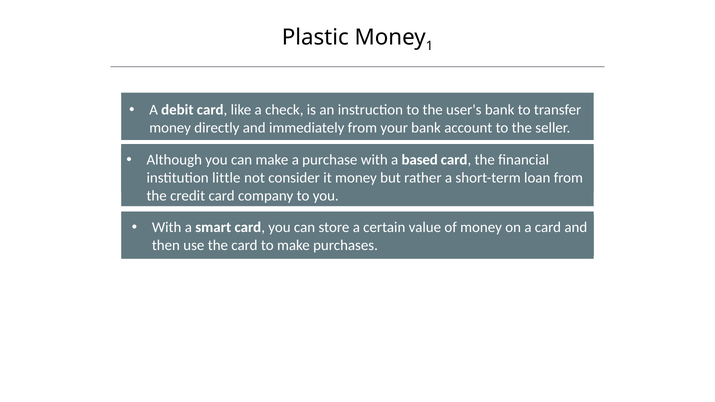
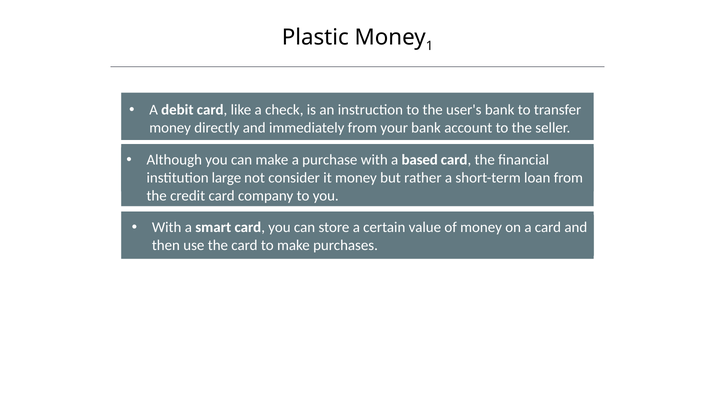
little: little -> large (226, 178)
